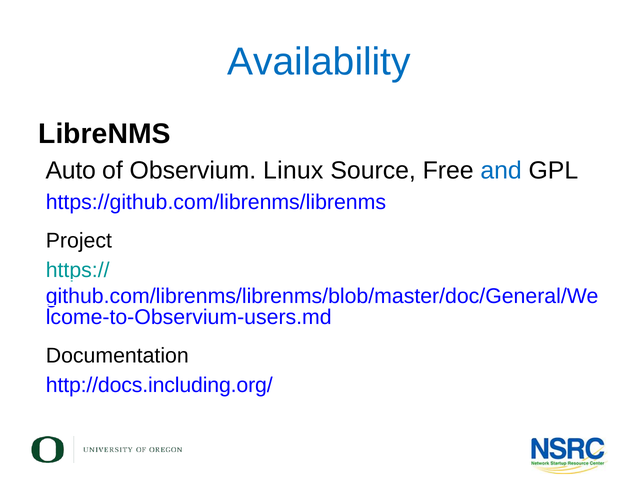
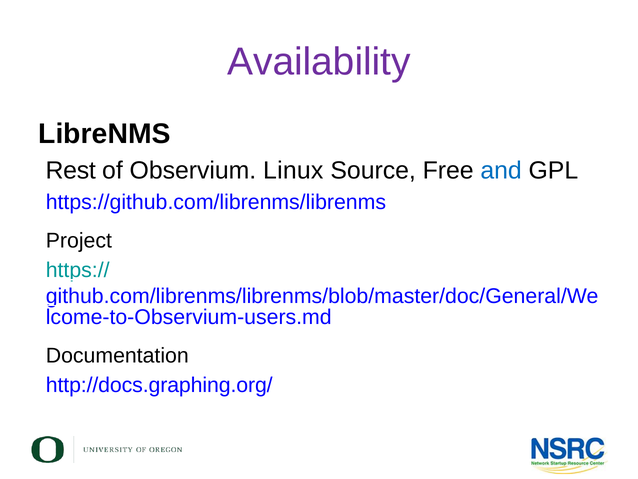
Availability colour: blue -> purple (319, 62)
Auto: Auto -> Rest (71, 170)
http://docs.including.org/: http://docs.including.org/ -> http://docs.graphing.org/ (159, 385)
